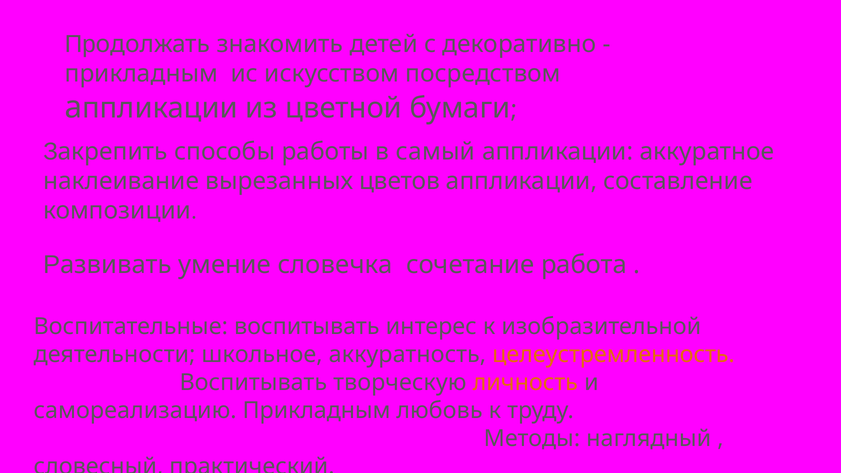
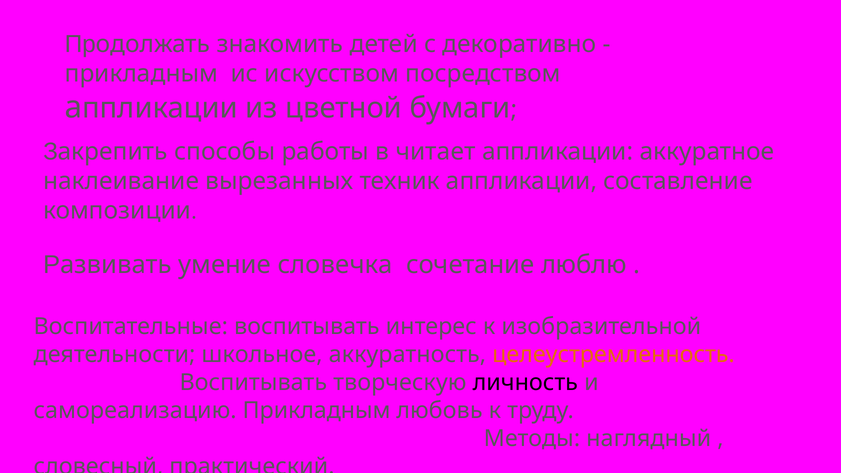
самый: самый -> читает (436, 152)
цветов: цветов -> техник (400, 181)
работа: работа -> люблю (584, 265)
личность colour: orange -> black (525, 382)
